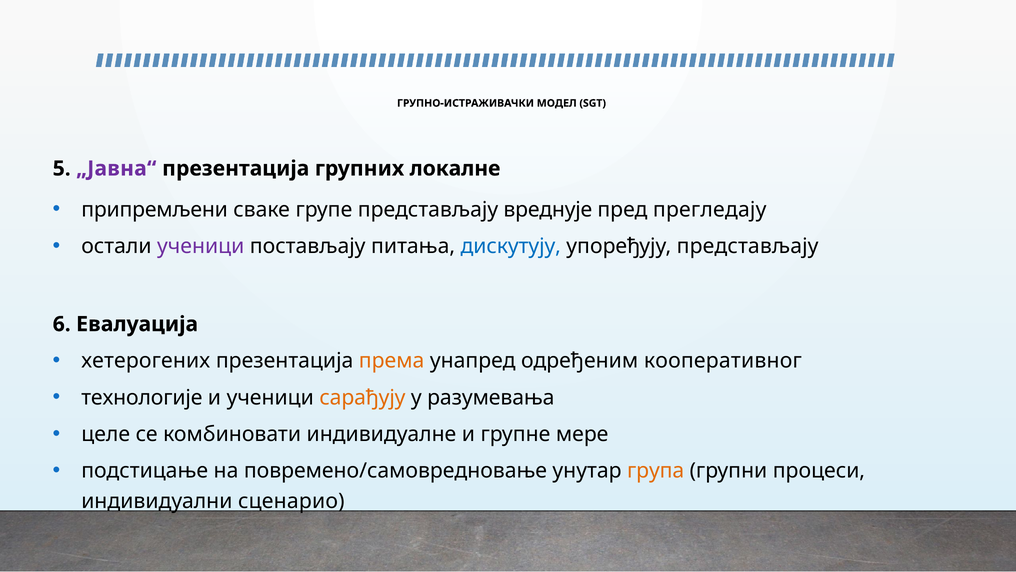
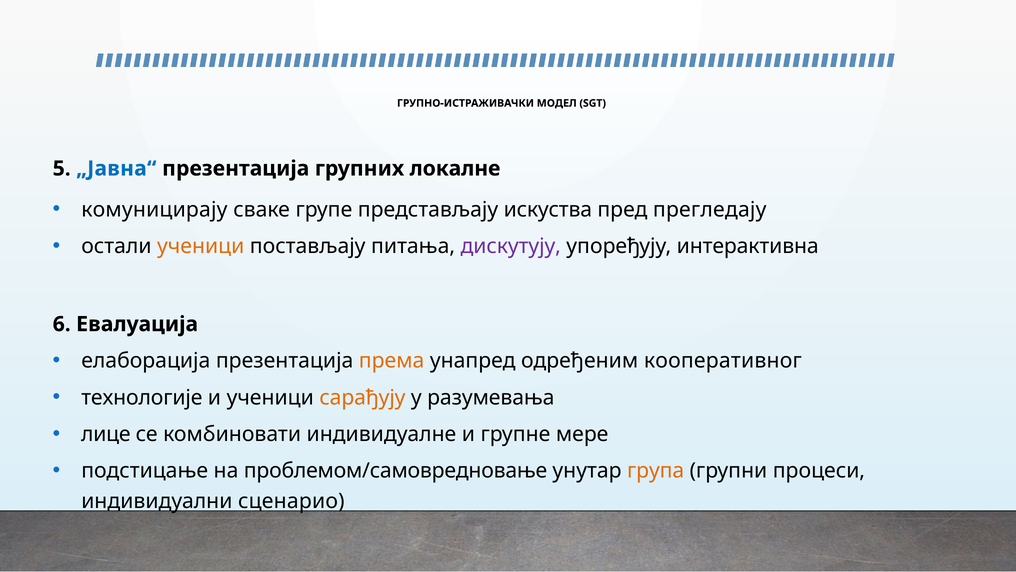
„Јавна“ colour: purple -> blue (116, 168)
припремљени: припремљени -> комуницирају (154, 209)
вреднује: вреднује -> искуства (548, 209)
ученици colour: purple -> orange (201, 246)
дискутују colour: blue -> purple (511, 246)
упоређују представљају: представљају -> интерактивна (748, 246)
хетерогених: хетерогених -> елаборација (146, 361)
целе: целе -> лице (106, 434)
повремено/самовредновање: повремено/самовредновање -> проблемом/самовредновање (396, 471)
